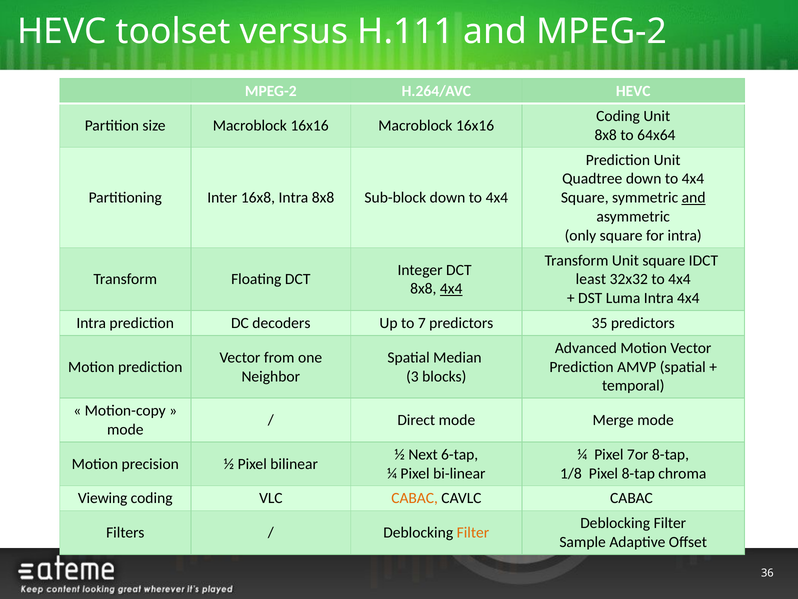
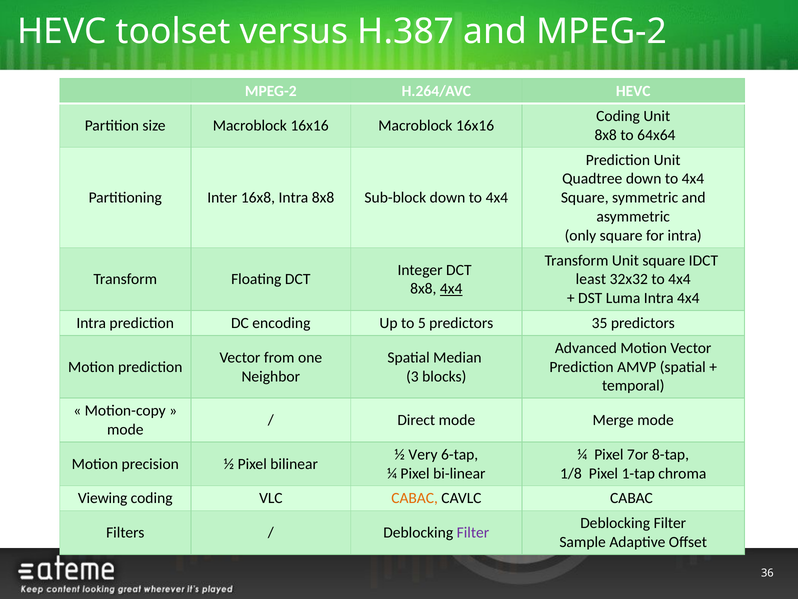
H.111: H.111 -> H.387 (406, 32)
and underline: present -> none (694, 198)
decoders: decoders -> encoding (281, 323)
7: 7 -> 5 (422, 323)
Next: Next -> Very (423, 454)
Pixel 8-tap: 8-tap -> 1-tap (638, 473)
Filter colour: orange -> purple (473, 532)
